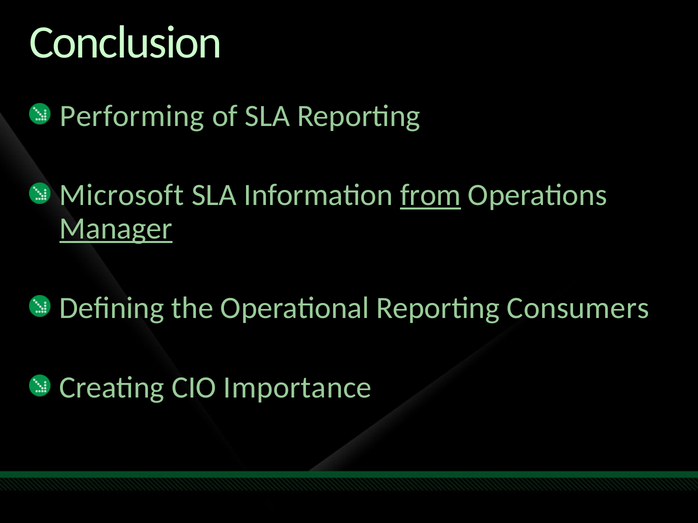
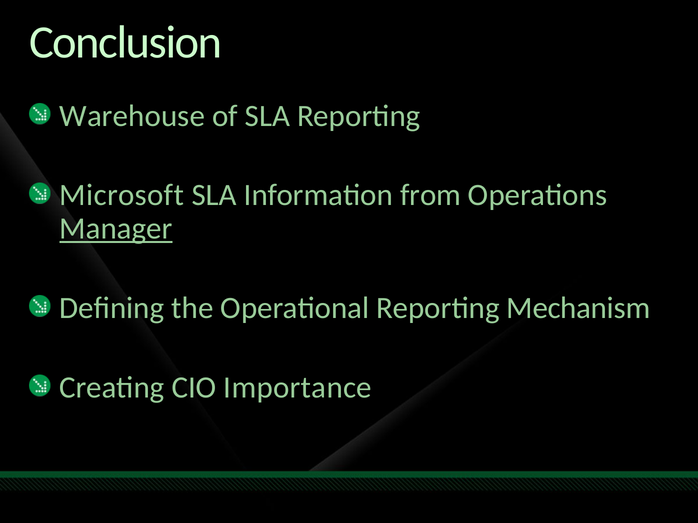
Performing: Performing -> Warehouse (132, 116)
from underline: present -> none (431, 195)
Consumers: Consumers -> Mechanism (578, 308)
